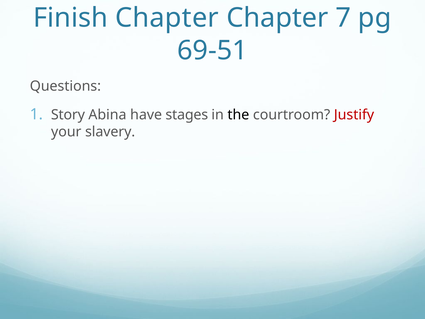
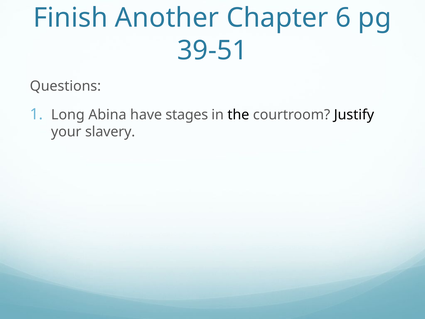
Finish Chapter: Chapter -> Another (167, 18)
7: 7 -> 6 (343, 18)
69-51: 69-51 -> 39-51 (212, 51)
Story: Story -> Long (68, 115)
Justify colour: red -> black (354, 115)
